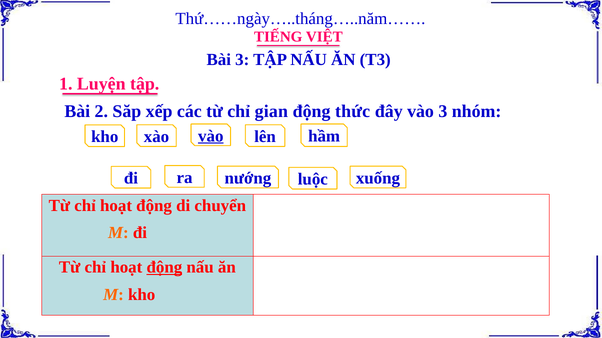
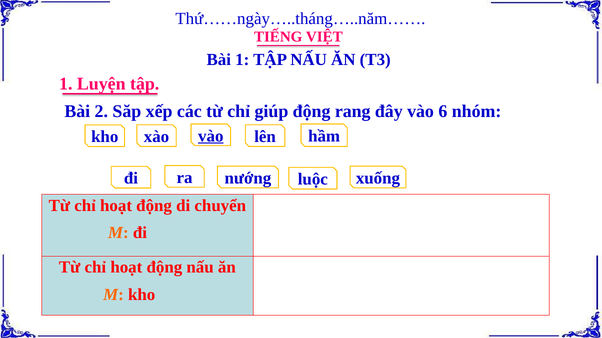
Bài 3: 3 -> 1 (242, 60)
gian: gian -> giúp (271, 111)
thức: thức -> rang (353, 111)
vào 3: 3 -> 6 (443, 111)
động underline: present -> none (164, 267)
